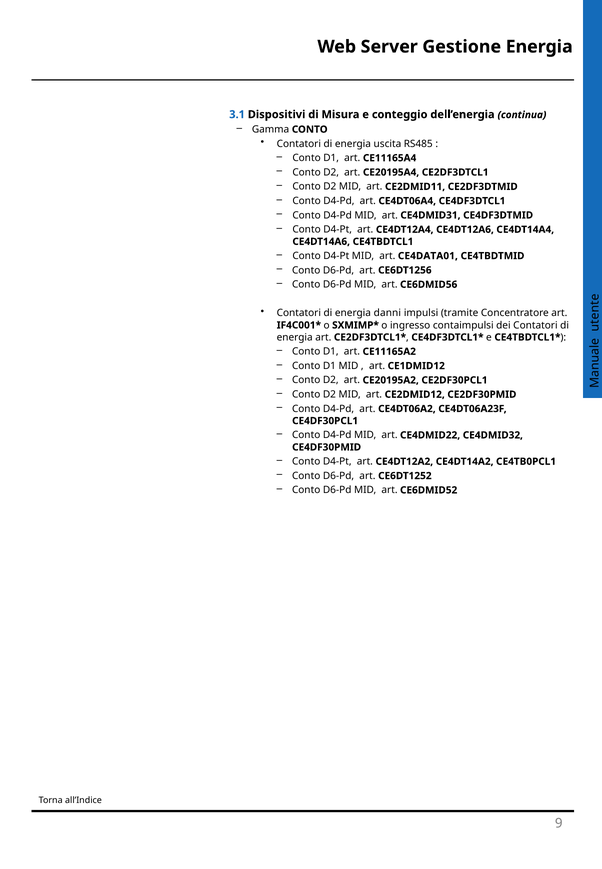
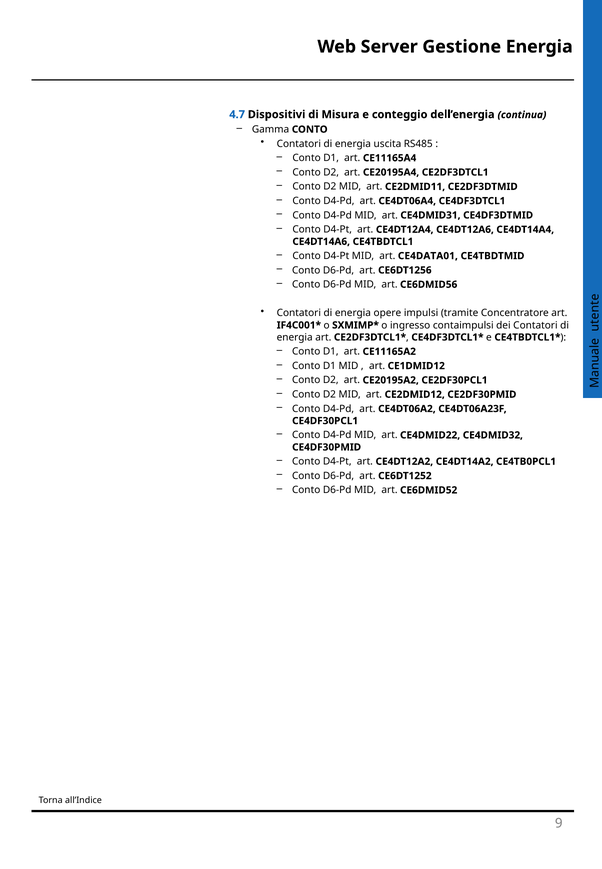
3.1: 3.1 -> 4.7 (237, 115)
danni: danni -> opere (387, 313)
